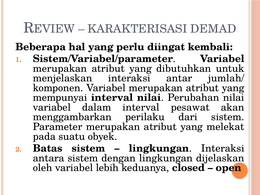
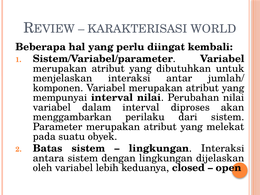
DEMAD: DEMAD -> WORLD (213, 29)
pesawat: pesawat -> diproses (190, 107)
